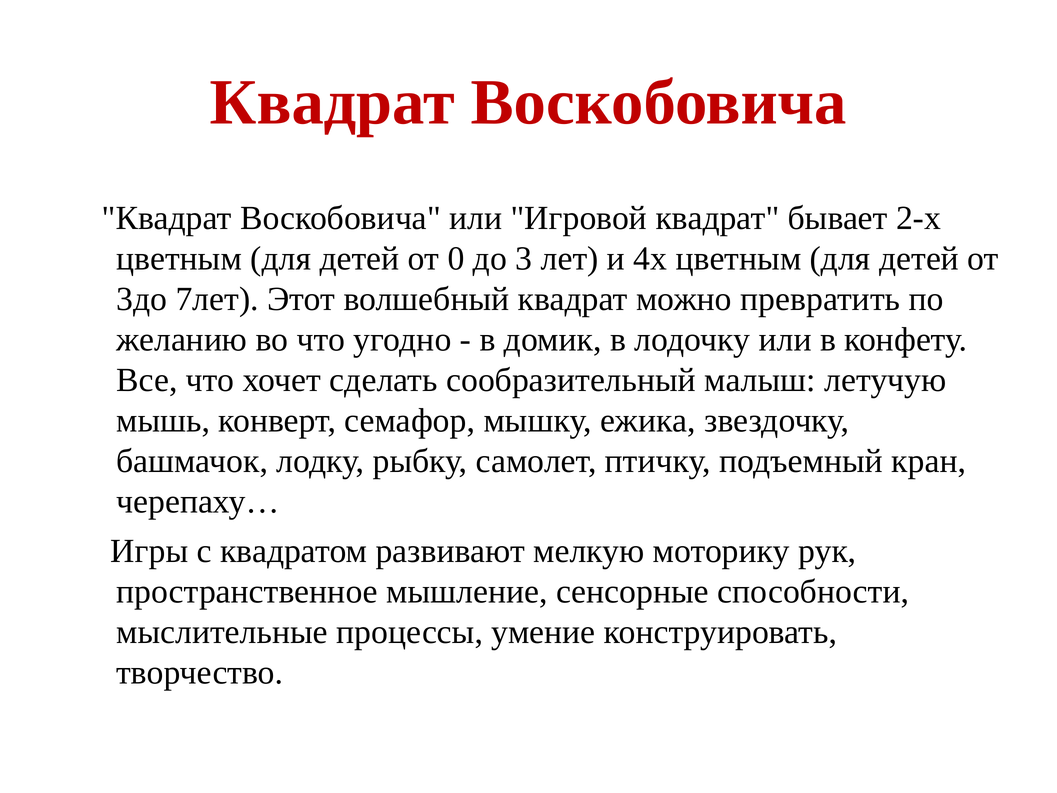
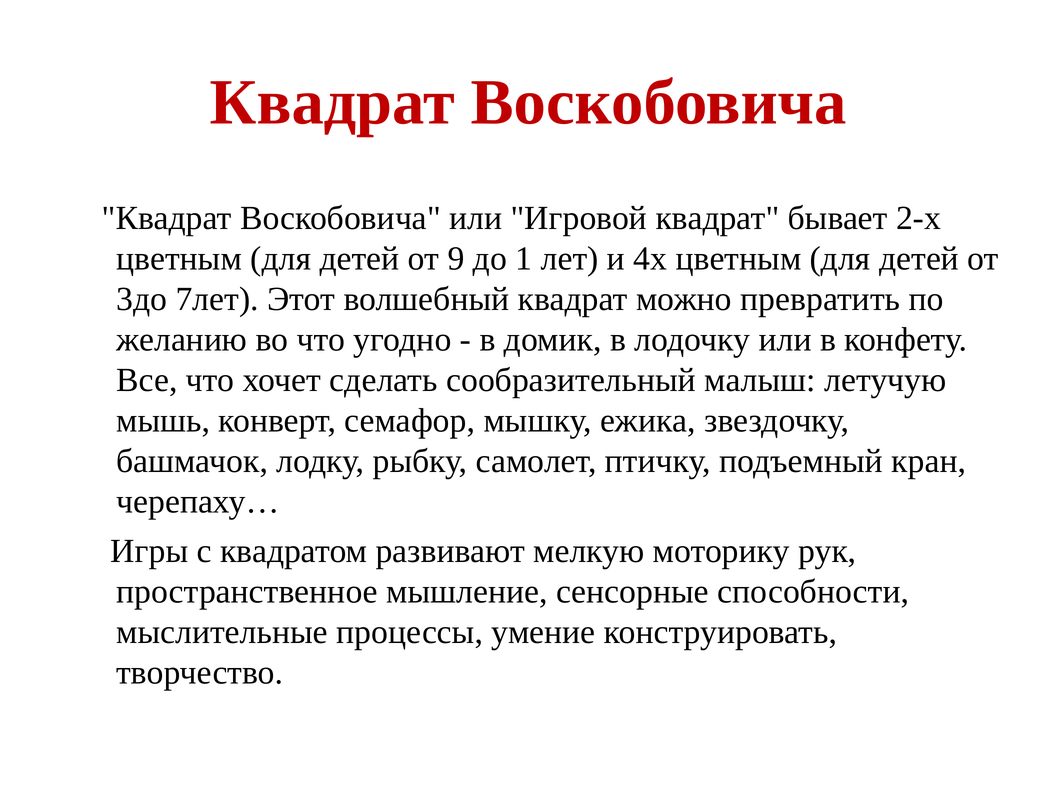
0: 0 -> 9 (456, 258)
3: 3 -> 1 (524, 258)
